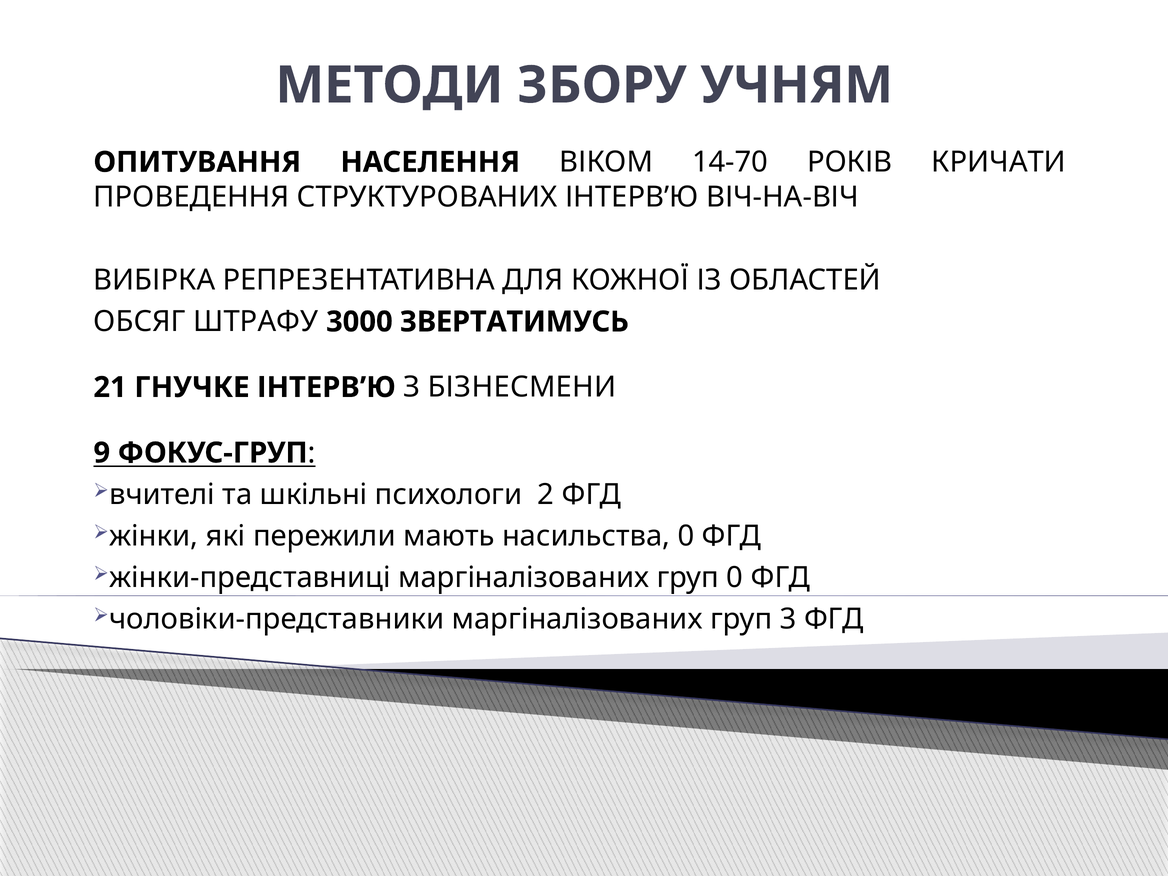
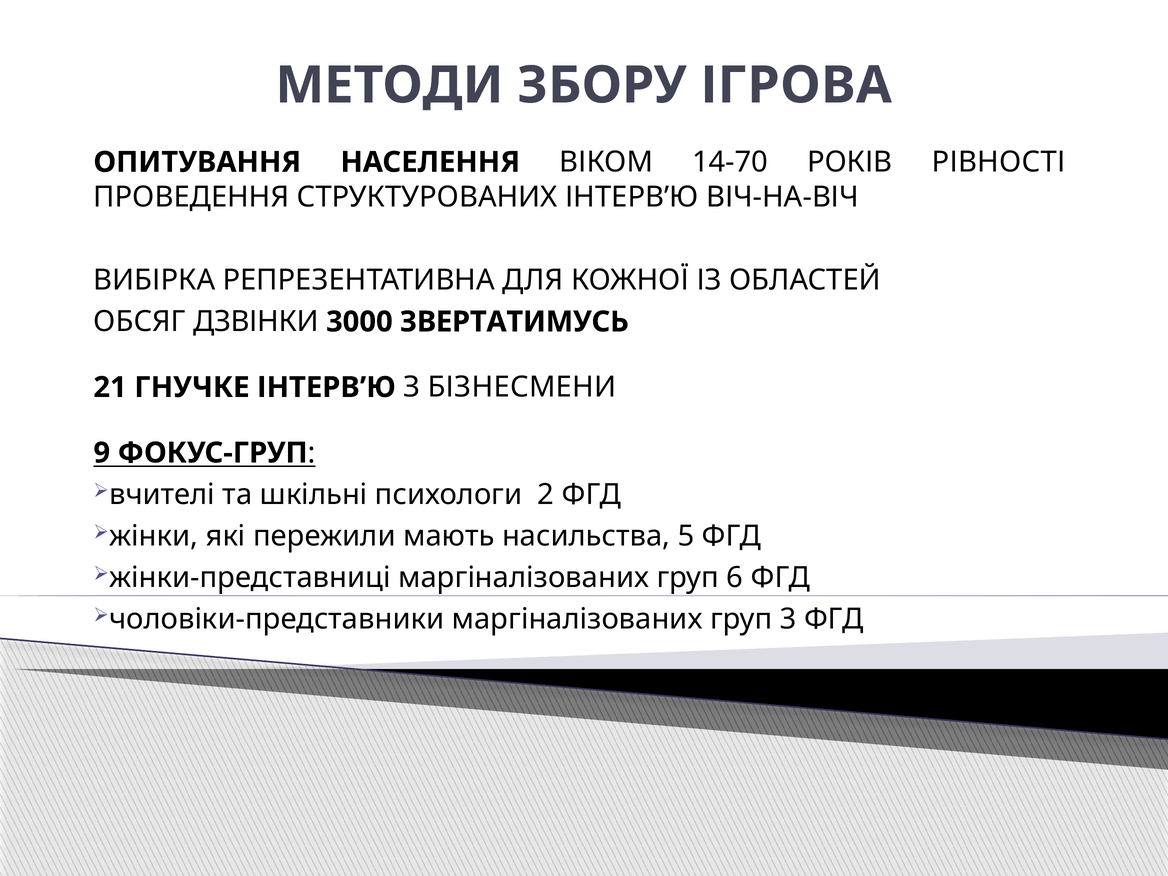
УЧНЯМ: УЧНЯМ -> ІГРОВА (796, 85)
КРИЧАТИ: КРИЧАТИ -> РІВНОСТІ (999, 162)
ШТРАФУ: ШТРАФУ -> ДЗВІНКИ (256, 322)
насильства 0: 0 -> 5 (686, 536)
груп 0: 0 -> 6 (735, 577)
